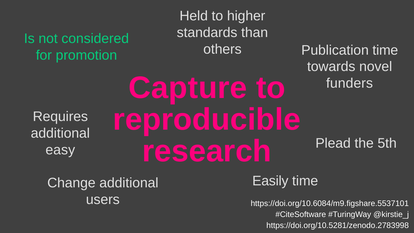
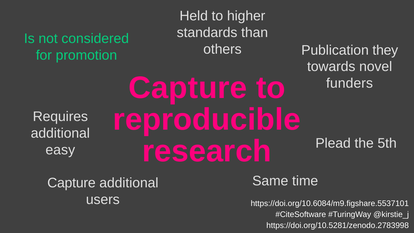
Publication time: time -> they (385, 50)
Easily: Easily -> Same (270, 181)
Change: Change -> Capture (71, 183)
